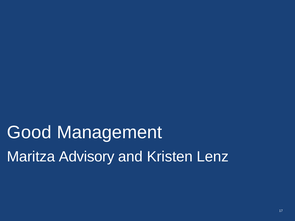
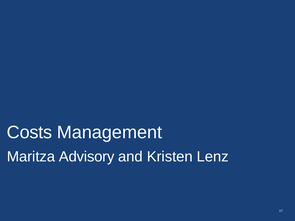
Good: Good -> Costs (29, 133)
